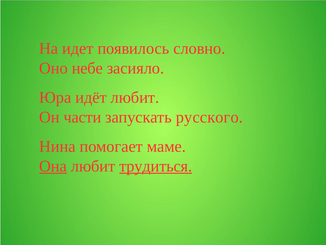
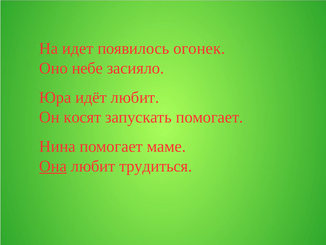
словно: словно -> огонек (199, 48)
части: части -> косят (82, 117)
запускать русского: русского -> помогает (210, 117)
трудиться underline: present -> none (156, 166)
